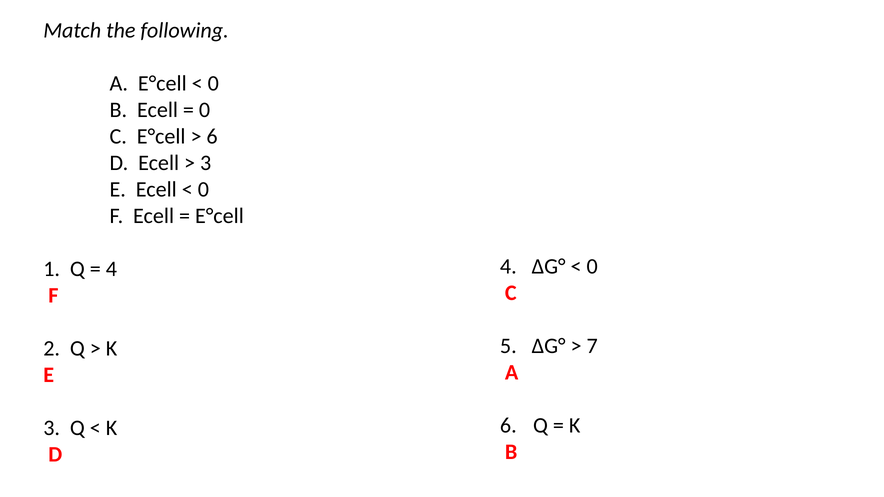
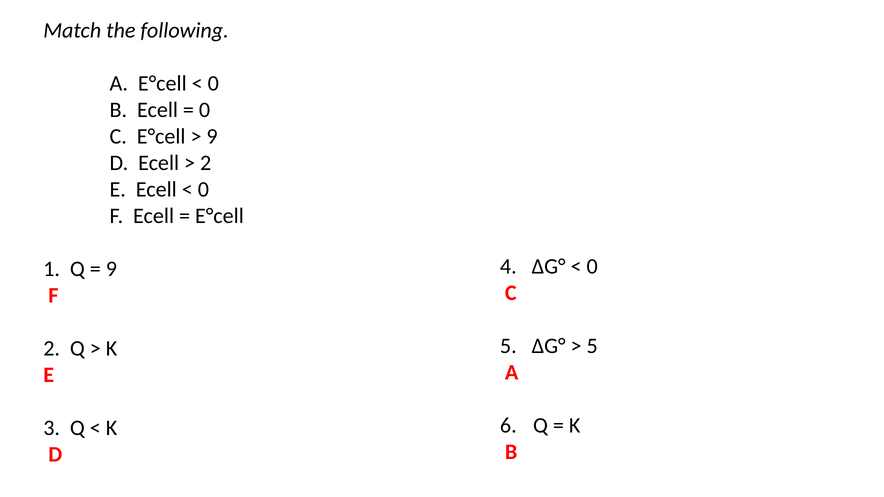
6: 6 -> 9 (212, 137)
3: 3 -> 2 (206, 163)
4: 4 -> 9 (111, 269)
7: 7 -> 5 (592, 346)
